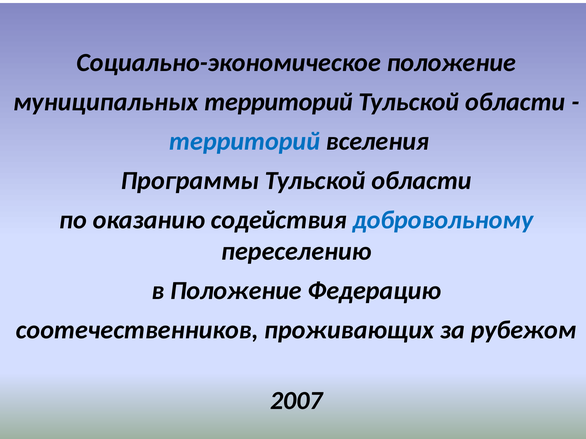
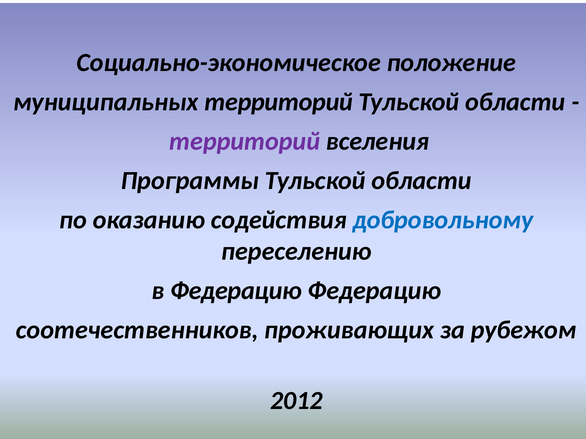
территорий colour: blue -> purple (245, 141)
в Положение: Положение -> Федерацию (236, 291)
2007: 2007 -> 2012 (296, 401)
